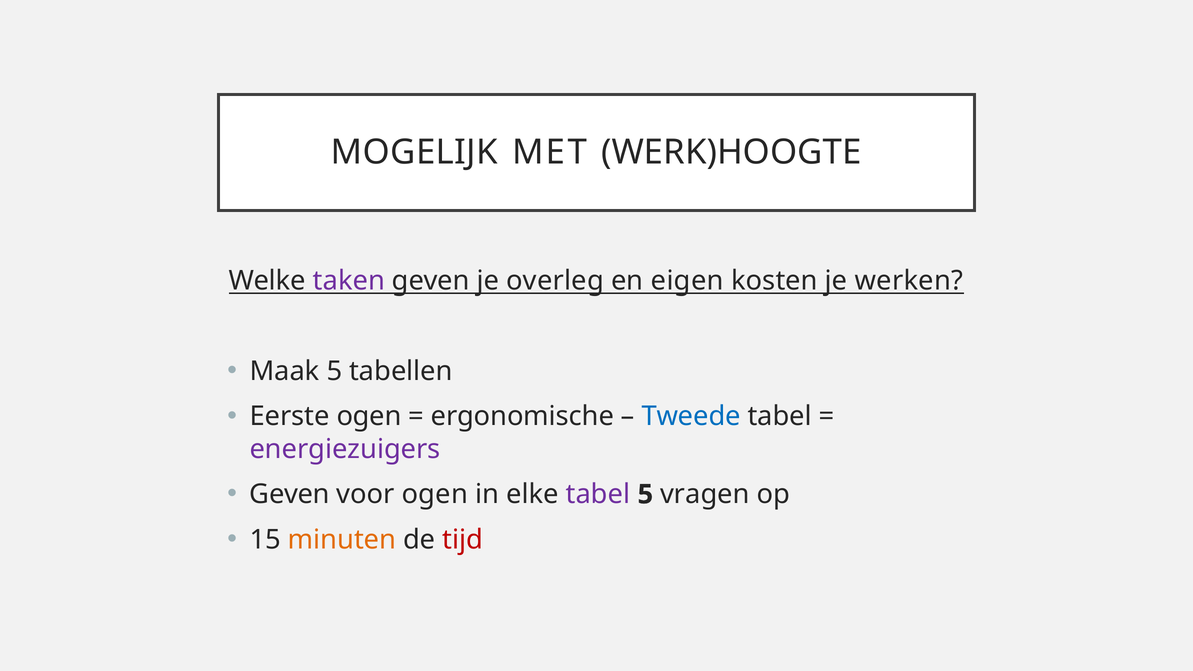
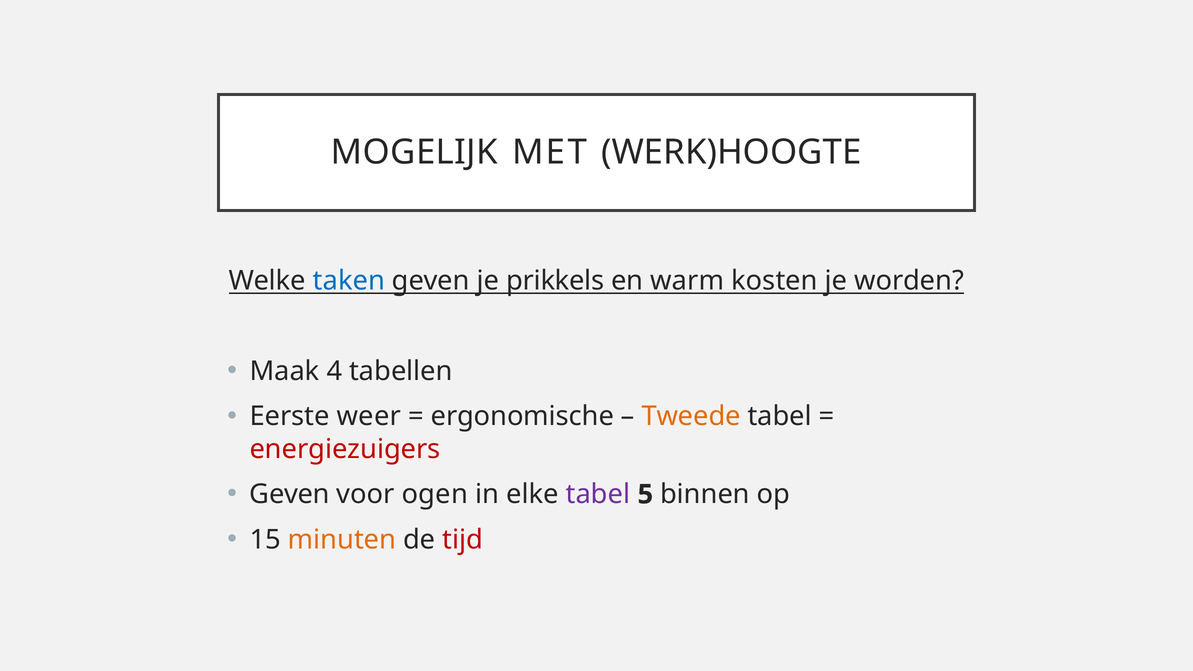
taken colour: purple -> blue (349, 281)
overleg: overleg -> prikkels (555, 281)
eigen: eigen -> warm (687, 281)
werken: werken -> worden (909, 281)
Maak 5: 5 -> 4 (334, 371)
Eerste ogen: ogen -> weer (369, 416)
Tweede colour: blue -> orange (691, 416)
energiezuigers colour: purple -> red (345, 449)
vragen: vragen -> binnen (705, 494)
